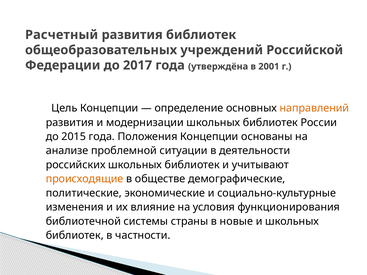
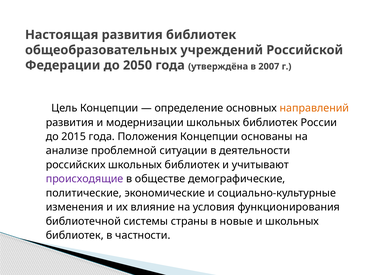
Расчетный: Расчетный -> Настоящая (62, 35)
2017: 2017 -> 2050 (138, 65)
2001: 2001 -> 2007 (269, 67)
происходящие colour: orange -> purple (85, 179)
